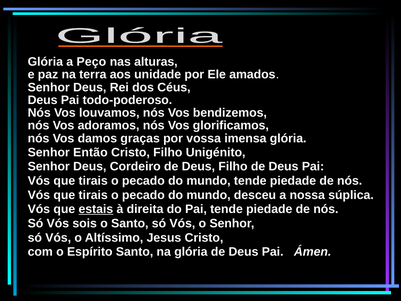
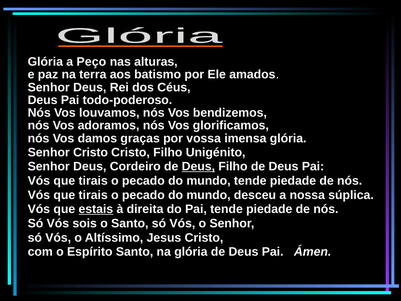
unidade: unidade -> batismo (158, 75)
Senhor Então: Então -> Cristo (91, 152)
Deus underline: none -> present (198, 166)
